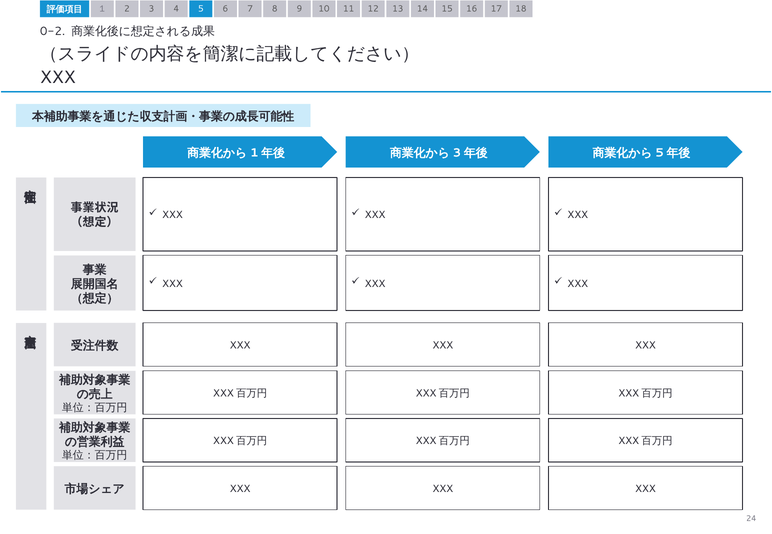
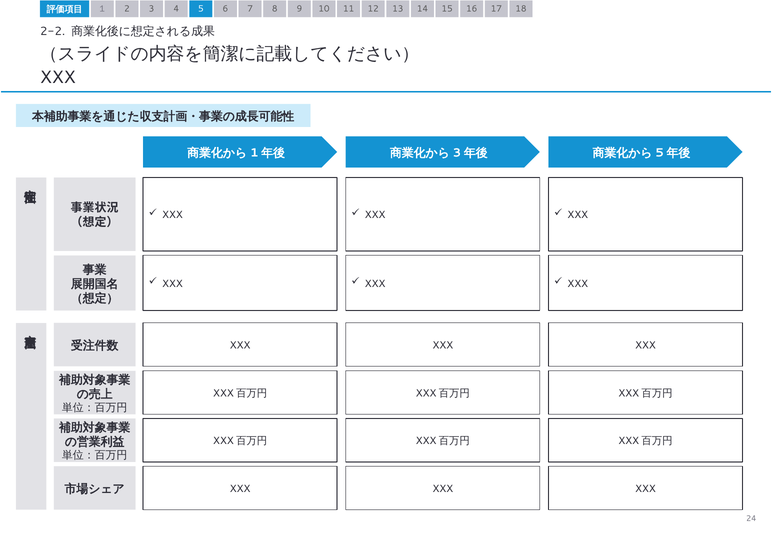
0-2: 0-2 -> 2-2 (53, 31)
